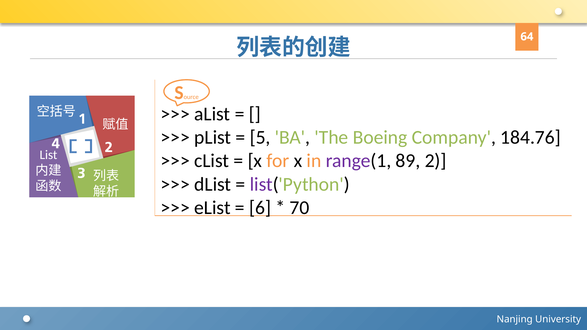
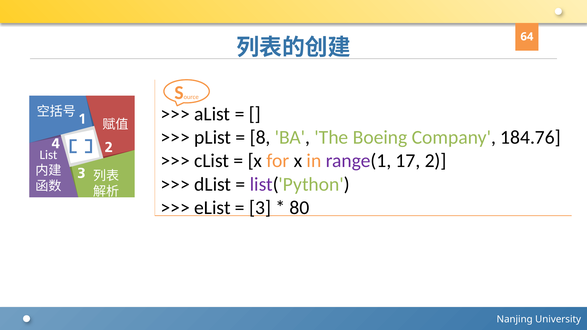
5: 5 -> 8 (260, 137)
89: 89 -> 17 (408, 161)
6: 6 -> 3 (260, 208)
70: 70 -> 80 (300, 208)
